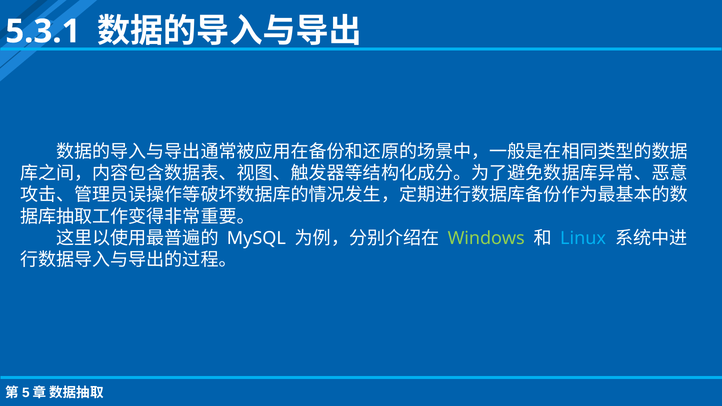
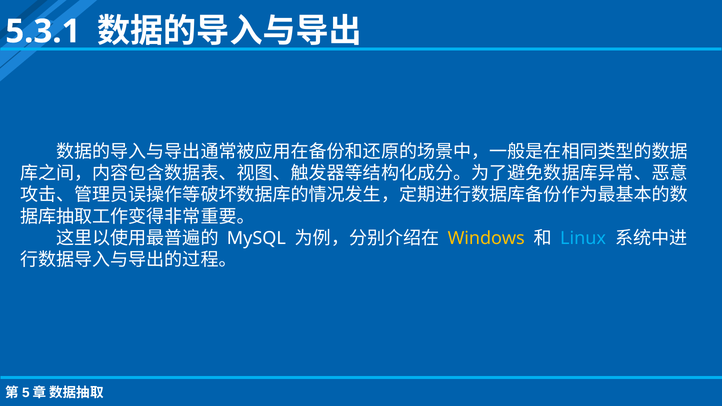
Windows colour: light green -> yellow (486, 238)
